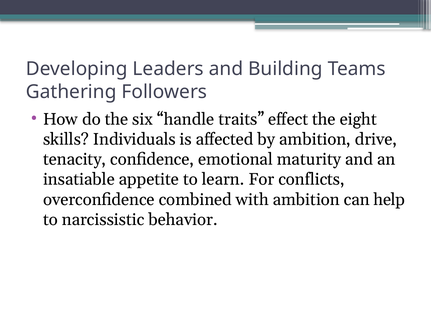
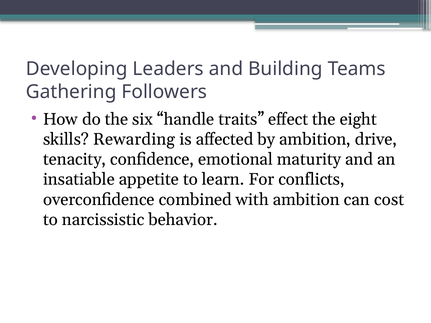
Individuals: Individuals -> Rewarding (134, 139)
help: help -> cost (389, 200)
